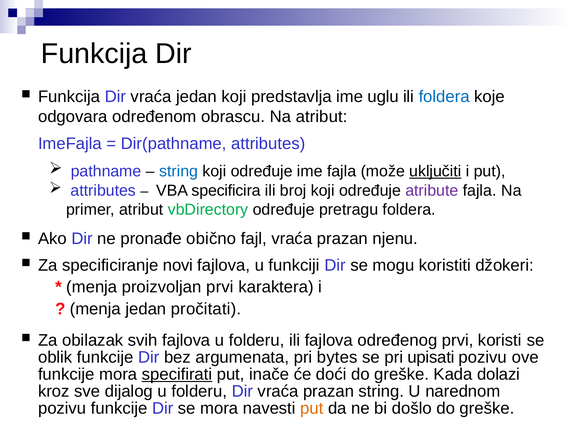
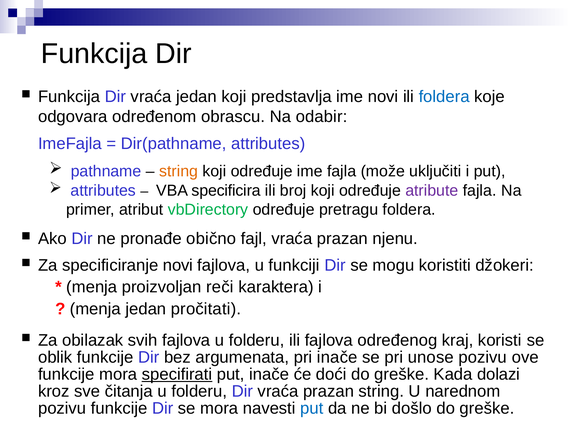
ime uglu: uglu -> novi (383, 97)
Na atribut: atribut -> odabir (322, 117)
string colour: blue -> orange (179, 171)
uključiti underline: present -> none (435, 171)
proizvoljan prvi: prvi -> reči (220, 287)
određenog prvi: prvi -> kraj (458, 340)
pri bytes: bytes -> inače (337, 357)
upisati: upisati -> unose (431, 357)
dijalog: dijalog -> čitanja (129, 391)
put colour: orange -> blue (312, 408)
